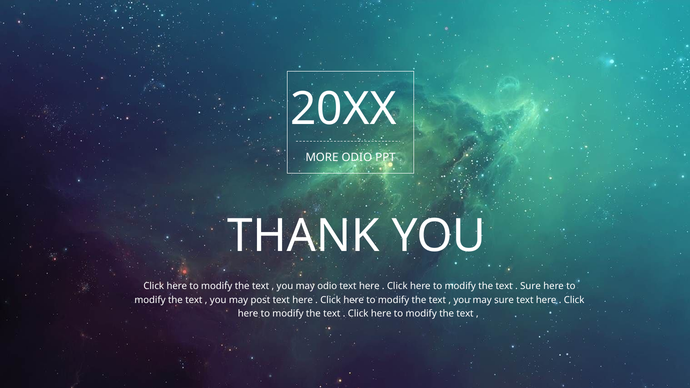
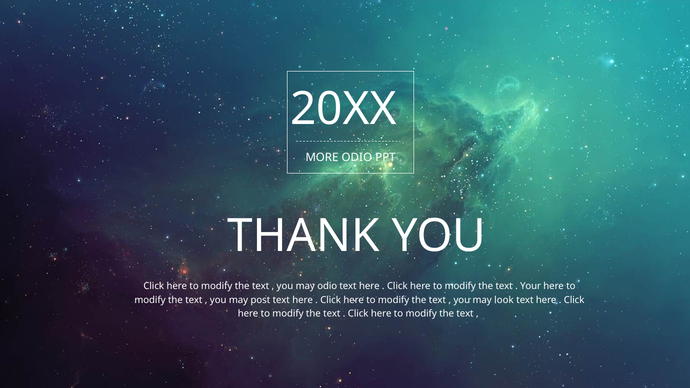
Sure: Sure -> Your (531, 286)
may sure: sure -> look (504, 300)
